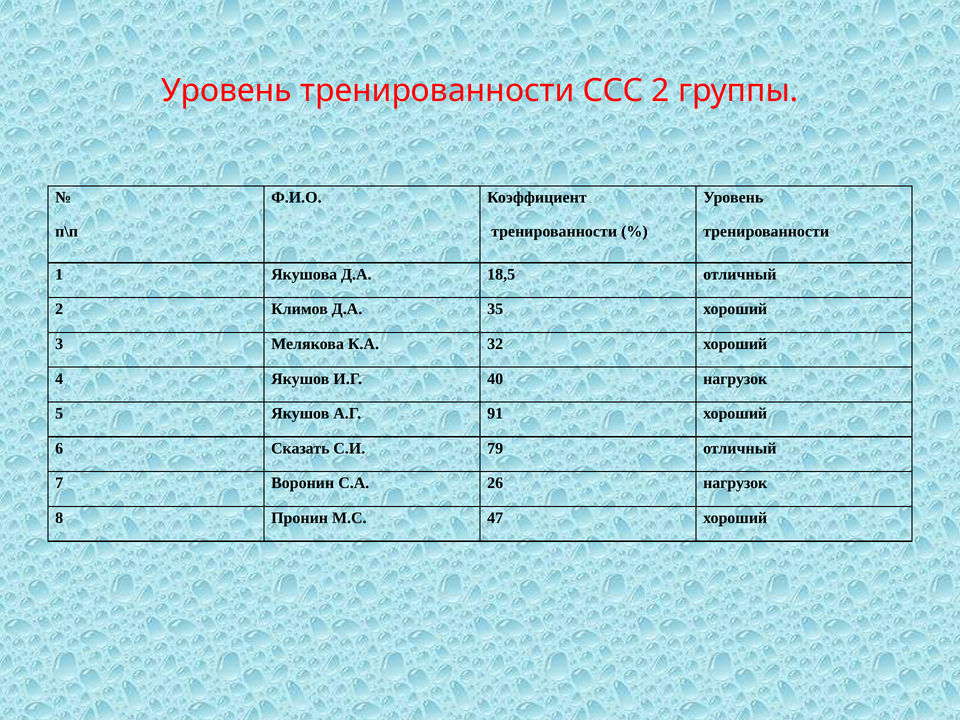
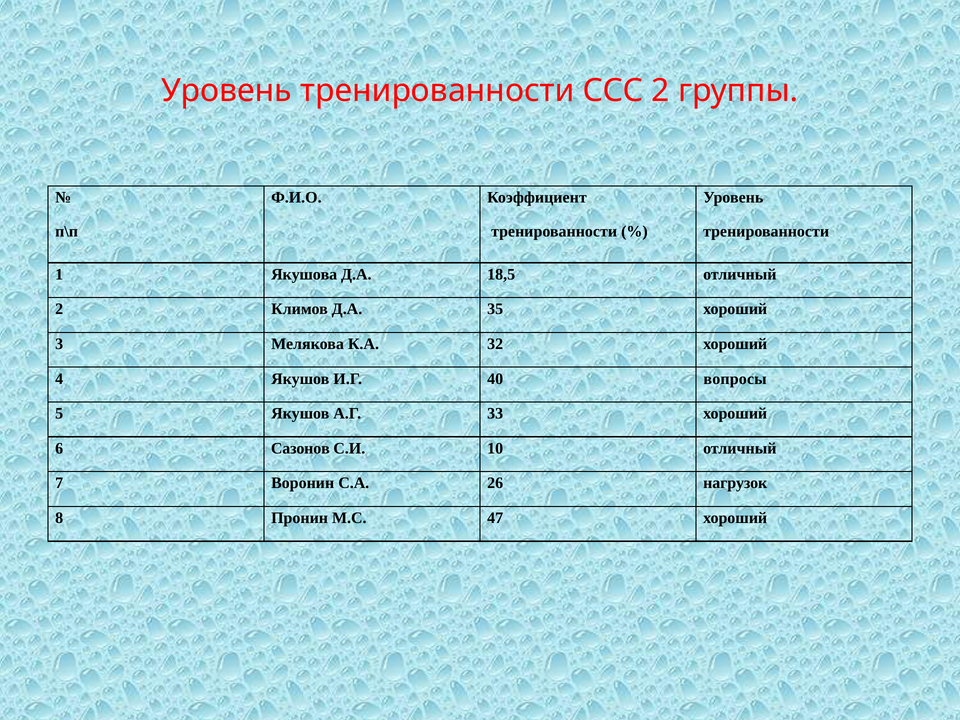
40 нагрузок: нагрузок -> вопросы (735, 379)
91: 91 -> 33 (495, 414)
Сказать: Сказать -> Сазонов (300, 448)
79: 79 -> 10 (495, 448)
